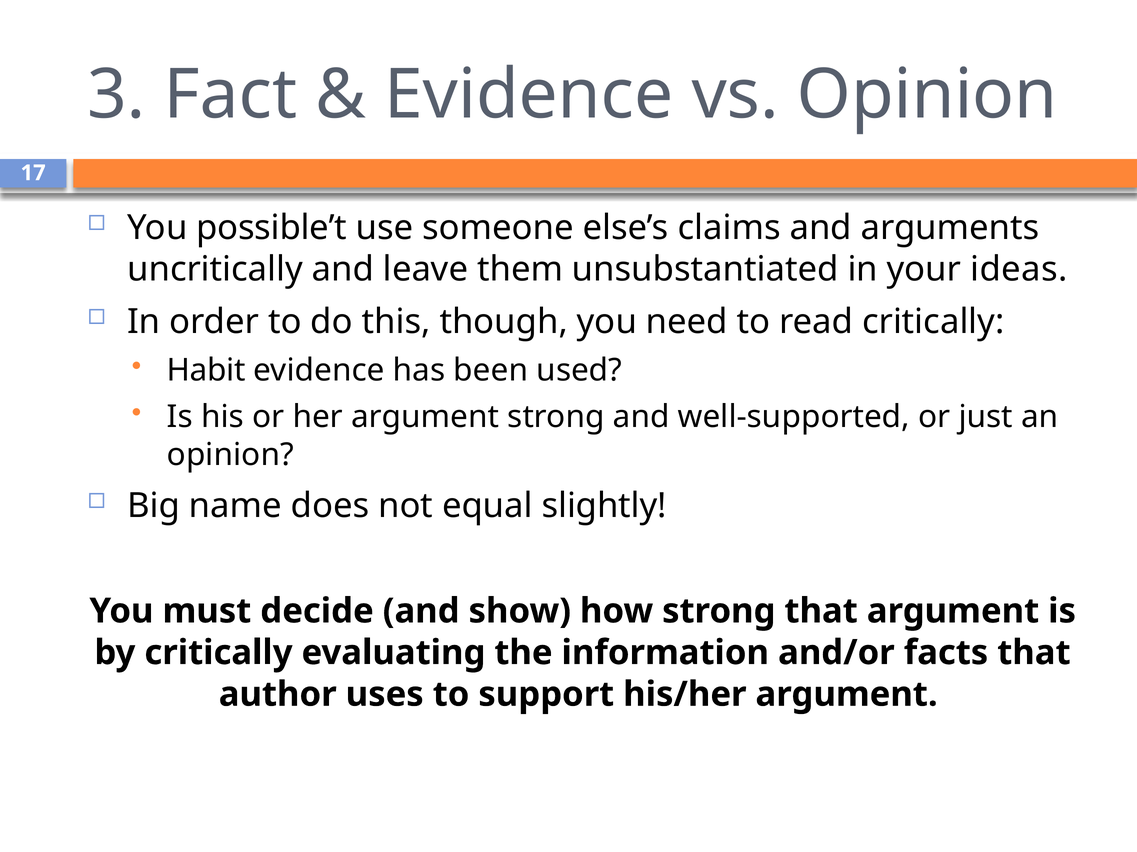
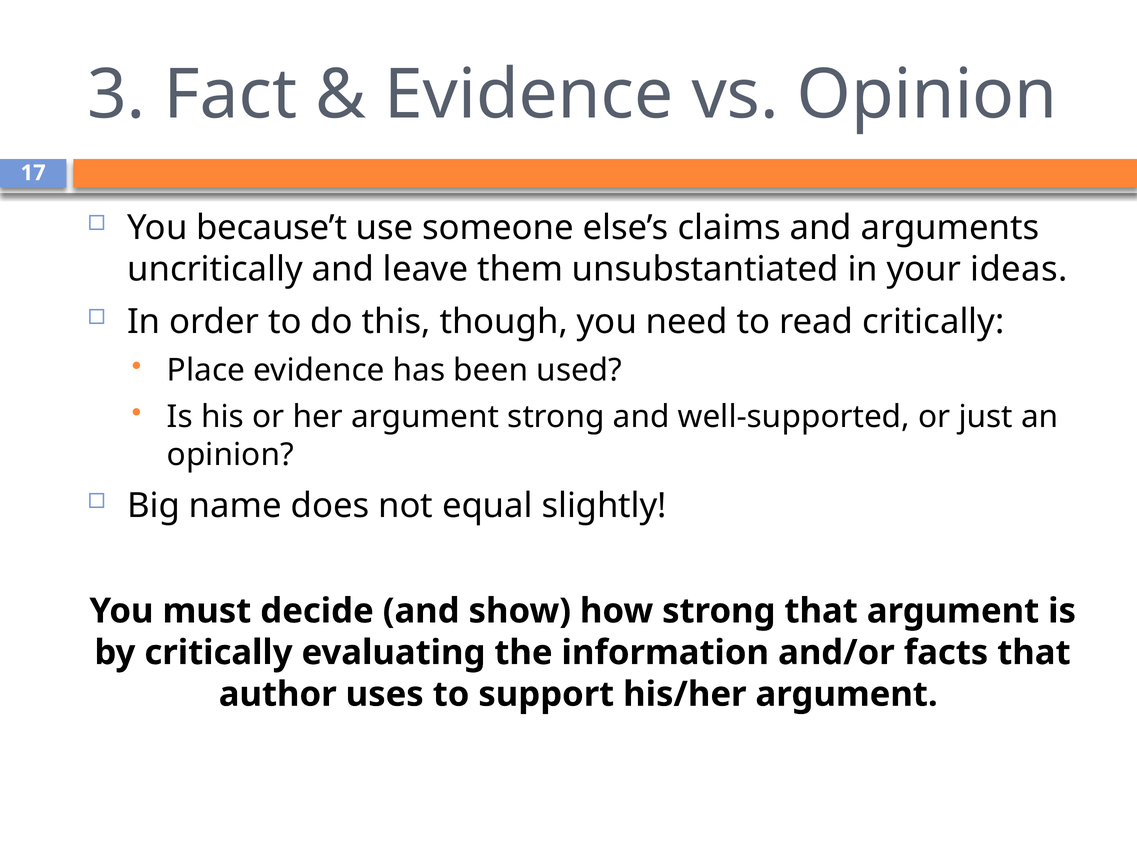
possible’t: possible’t -> because’t (272, 228)
Habit: Habit -> Place (206, 371)
